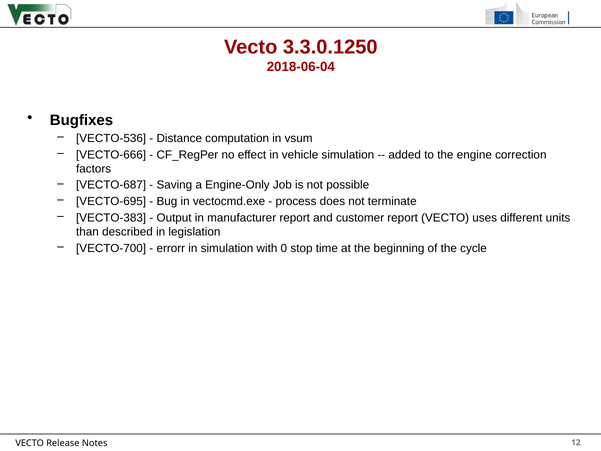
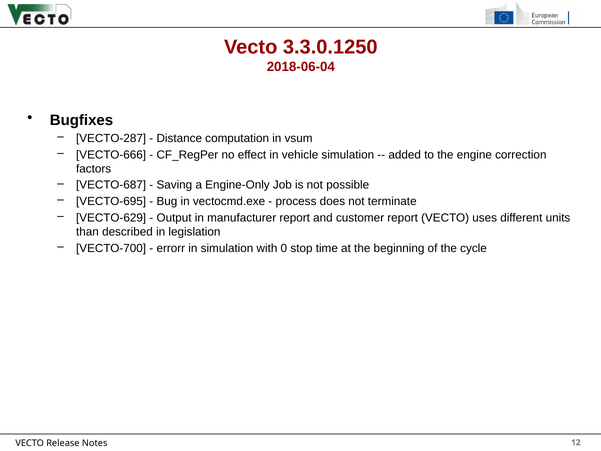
VECTO-536: VECTO-536 -> VECTO-287 (111, 138)
VECTO-383: VECTO-383 -> VECTO-629 (111, 218)
